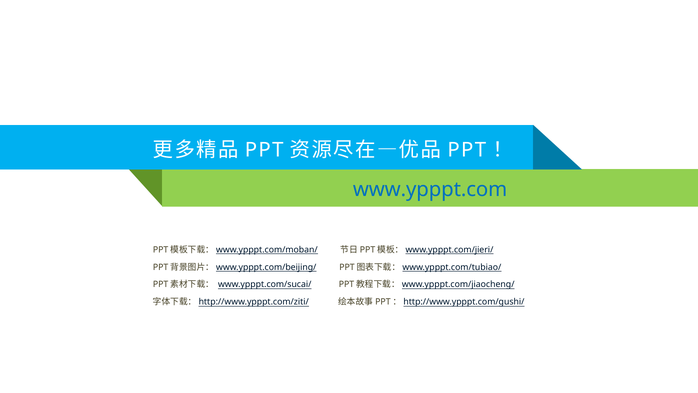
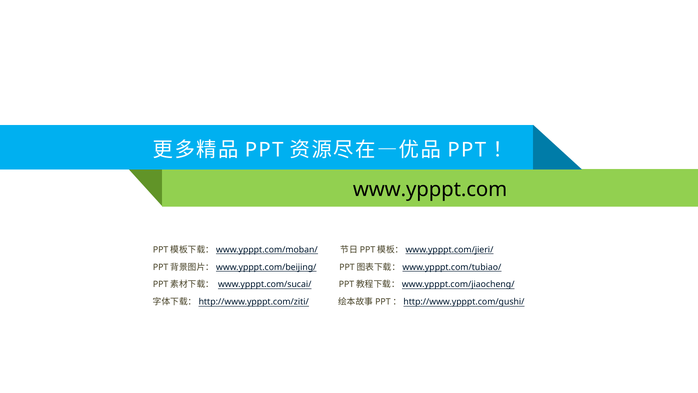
www.ypppt.com colour: blue -> black (430, 189)
